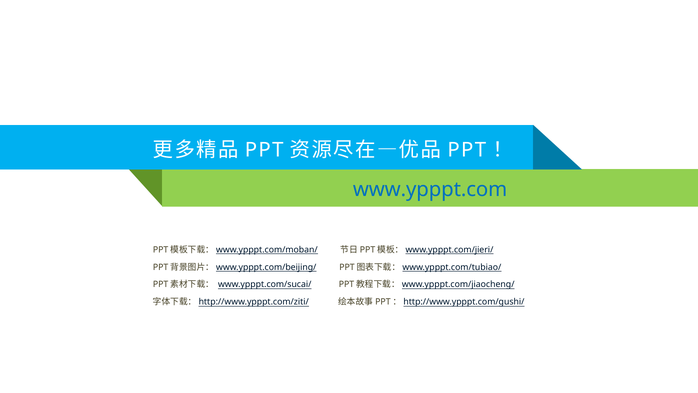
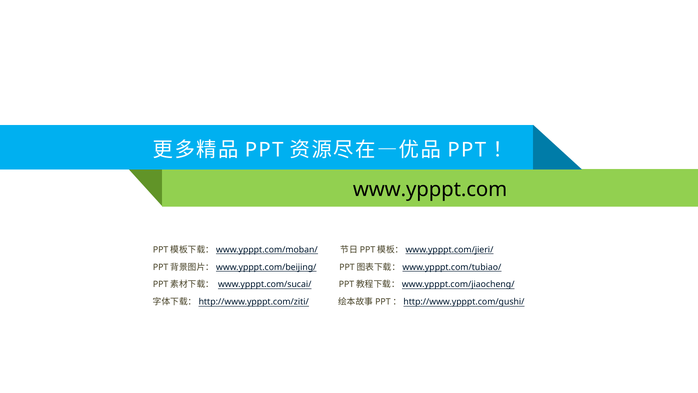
www.ypppt.com colour: blue -> black (430, 189)
